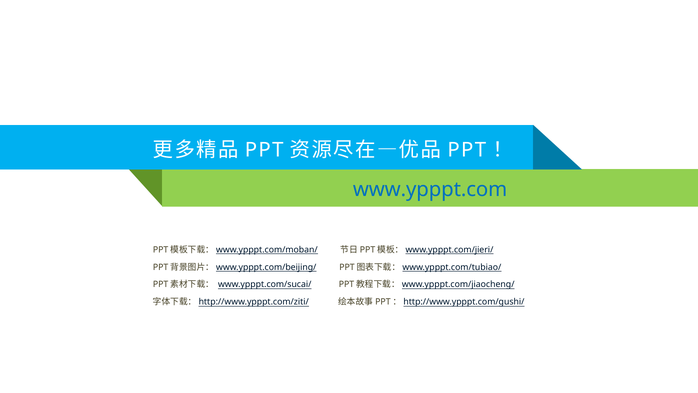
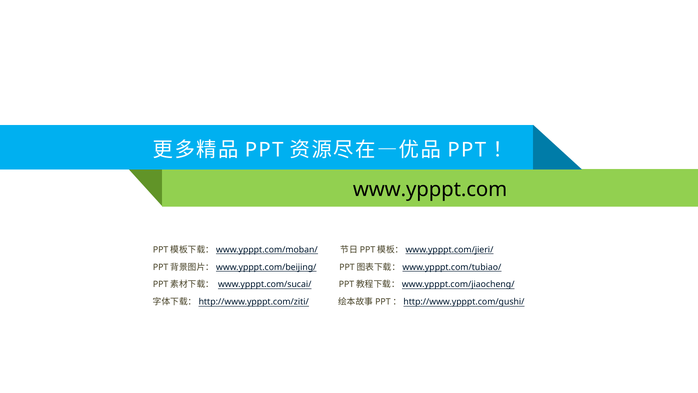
www.ypppt.com colour: blue -> black (430, 189)
